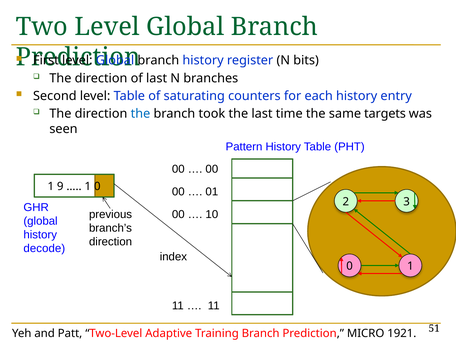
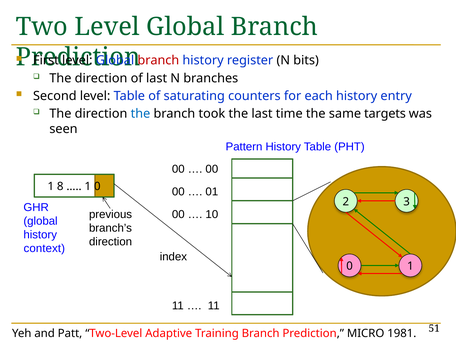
branch colour: black -> red (158, 60)
9: 9 -> 8 (60, 186)
decode: decode -> context (44, 249)
1921: 1921 -> 1981 (402, 333)
